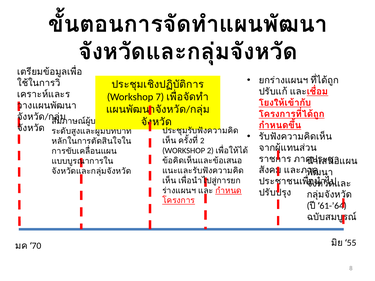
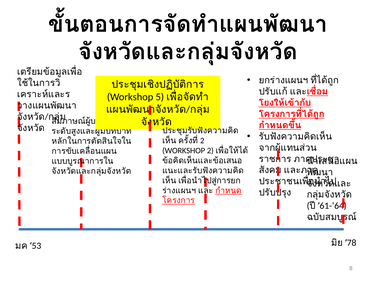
7: 7 -> 5 (160, 97)
55: 55 -> 78 (352, 243)
70: 70 -> 53 (36, 246)
